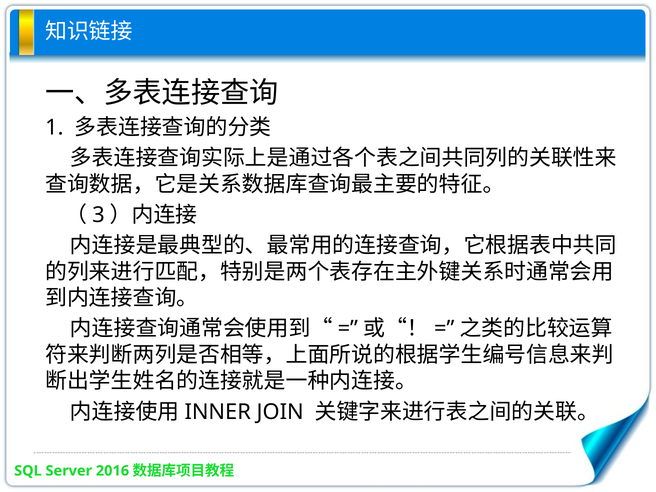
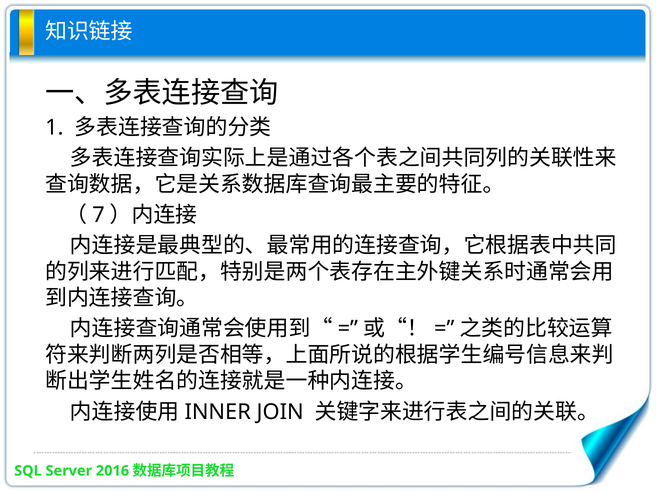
3: 3 -> 7 (98, 215)
